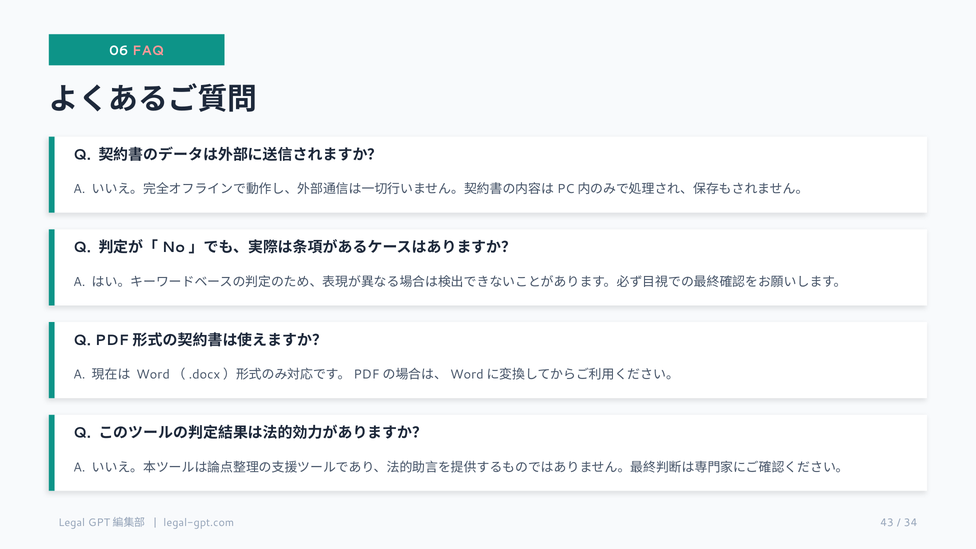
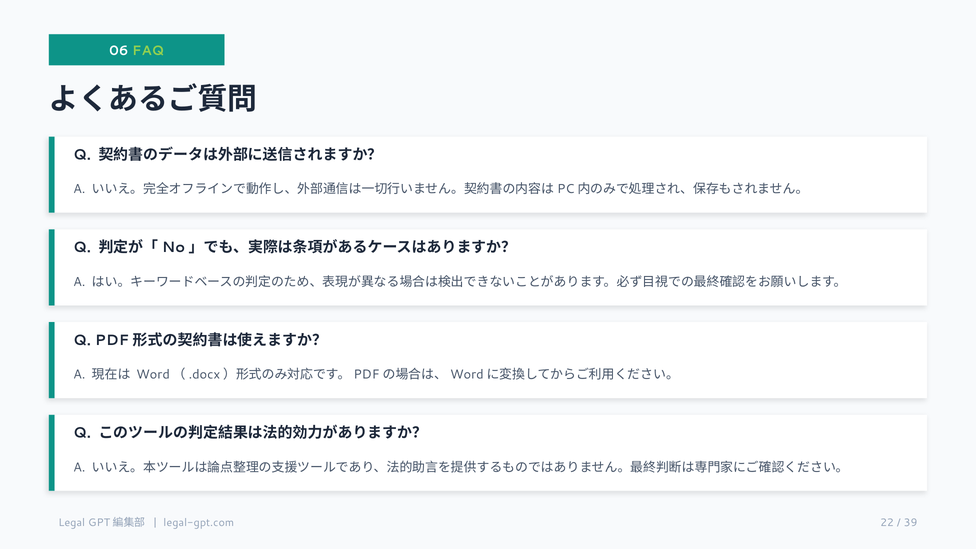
FAQ colour: pink -> light green (148, 51)
43: 43 -> 22 (887, 523)
34: 34 -> 39 (911, 523)
